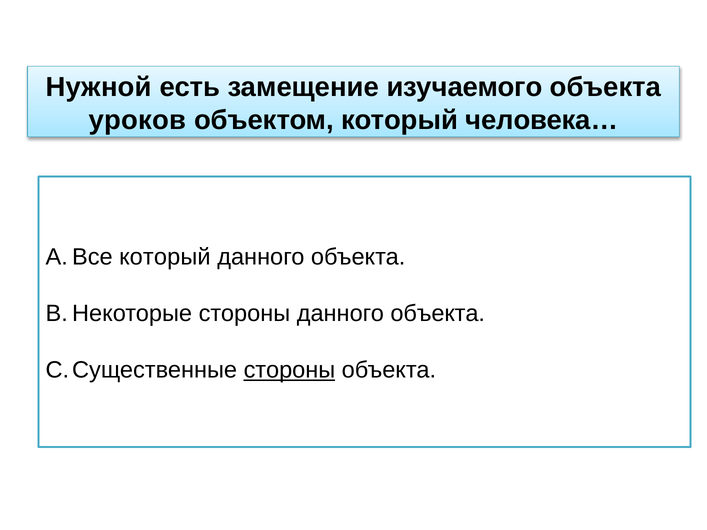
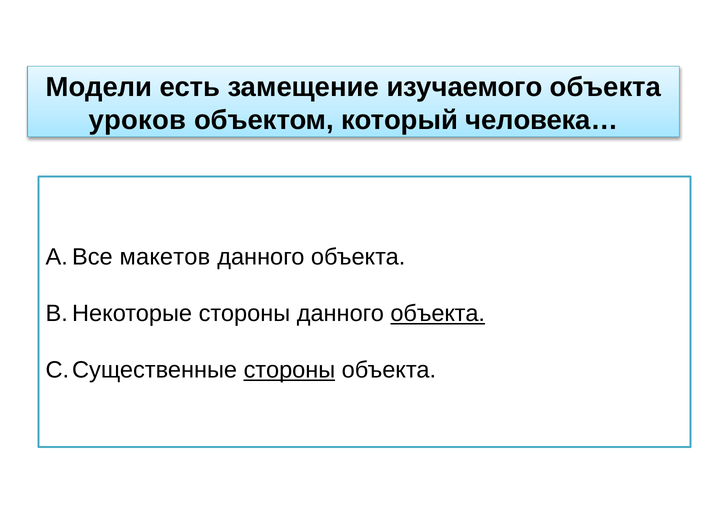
Нужной: Нужной -> Модели (99, 87)
который: который -> макетов (165, 257)
объекта underline: none -> present (438, 314)
